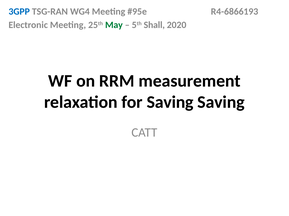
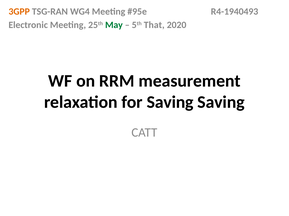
3GPP colour: blue -> orange (19, 12)
R4-6866193: R4-6866193 -> R4-1940493 (235, 12)
Shall: Shall -> That (154, 25)
